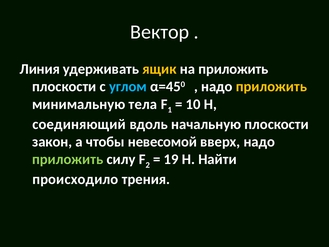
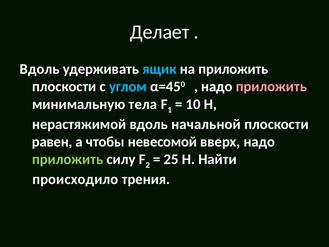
Вектор: Вектор -> Делает (160, 32)
Линия: Линия -> Вдоль (40, 69)
ящик colour: yellow -> light blue (159, 69)
приложить colour: yellow -> pink (271, 87)
соединяющий: соединяющий -> нерастяжимой (79, 124)
начальную: начальную -> начальной (206, 124)
закон: закон -> равен (52, 142)
19: 19 -> 25 (171, 159)
